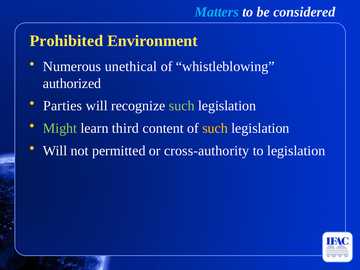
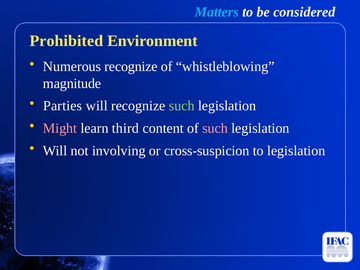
Numerous unethical: unethical -> recognize (131, 67)
authorized: authorized -> magnitude (72, 83)
Might colour: light green -> pink (60, 128)
such colour: yellow -> pink (215, 128)
permitted: permitted -> involving (119, 151)
cross-authority: cross-authority -> cross-suspicion (207, 151)
